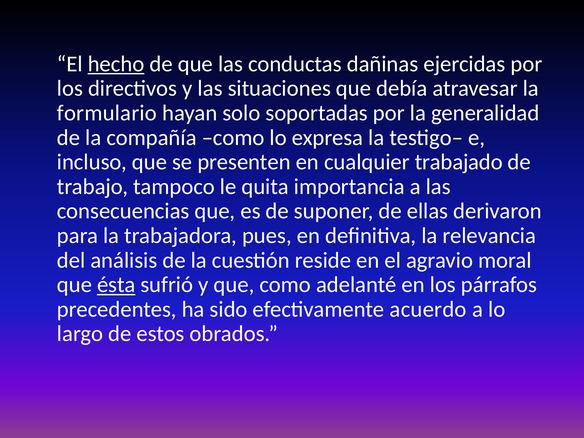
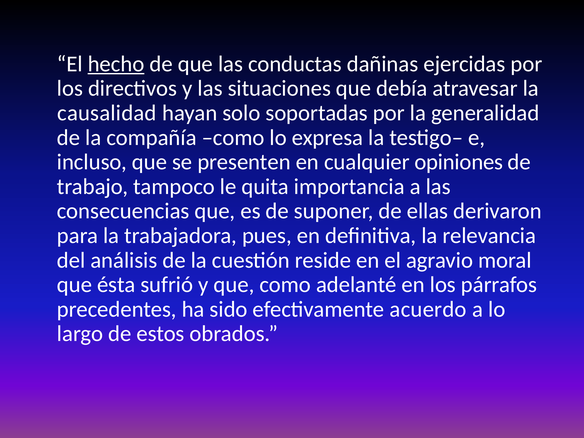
formulario: formulario -> causalidad (107, 113)
trabajado: trabajado -> opiniones (459, 162)
ésta underline: present -> none (116, 285)
